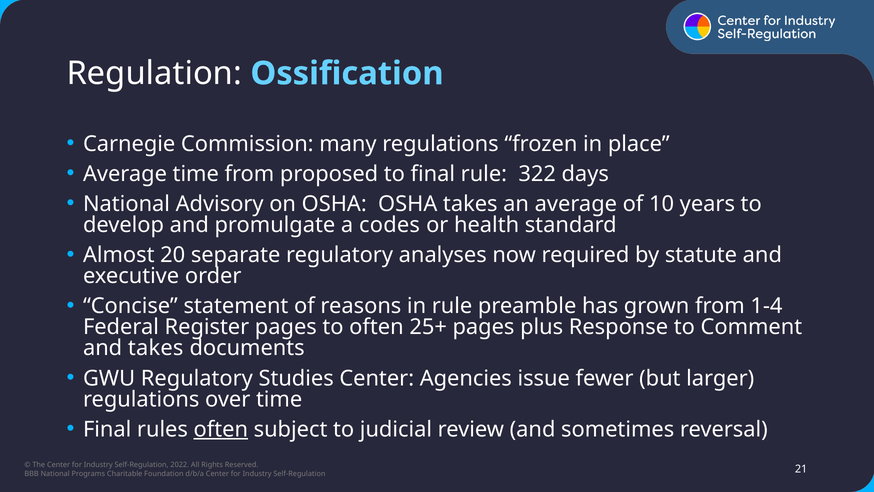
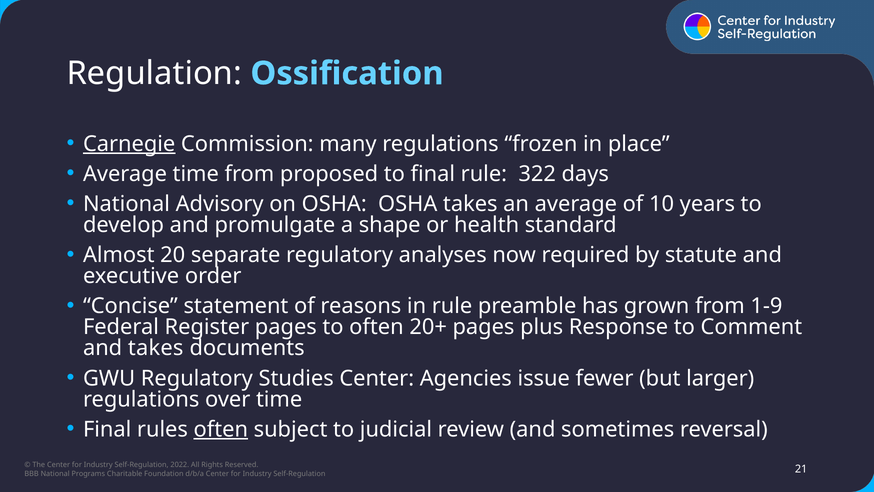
Carnegie underline: none -> present (129, 144)
codes: codes -> shape (390, 225)
1-4: 1-4 -> 1-9 (766, 306)
25+: 25+ -> 20+ (428, 327)
